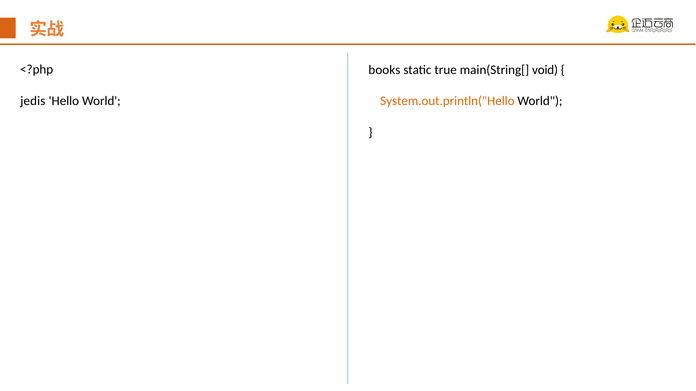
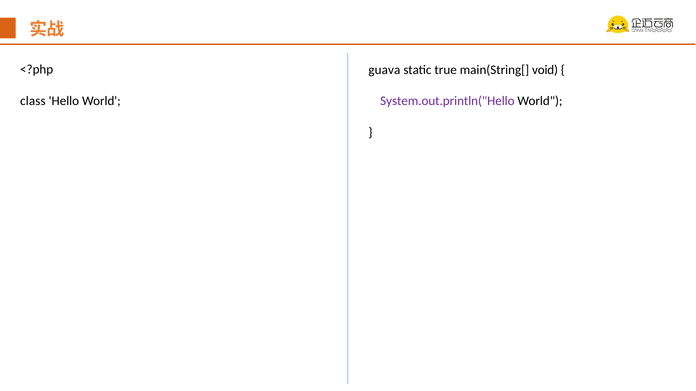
books: books -> guava (384, 70)
jedis: jedis -> class (33, 101)
System.out.println("Hello colour: orange -> purple (447, 101)
